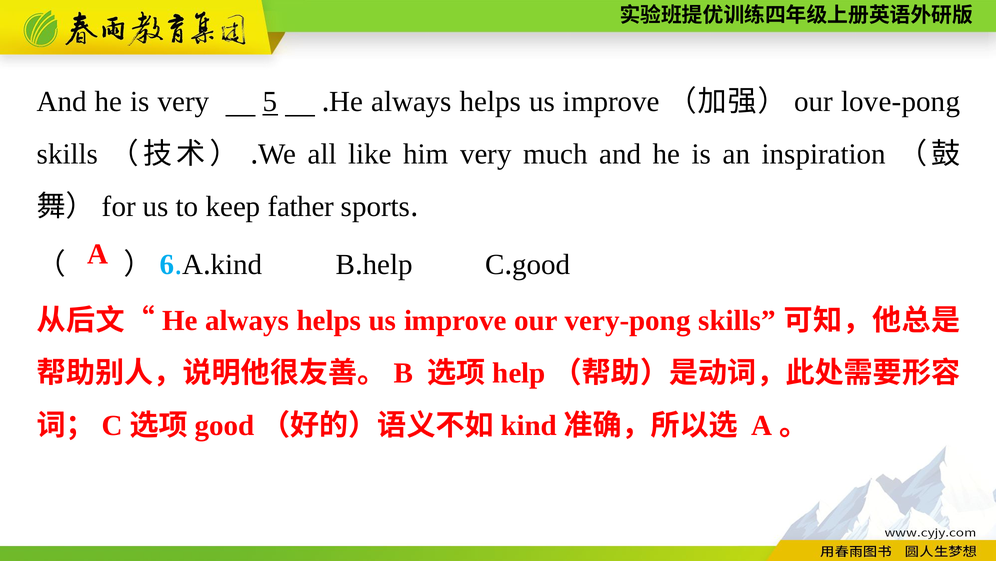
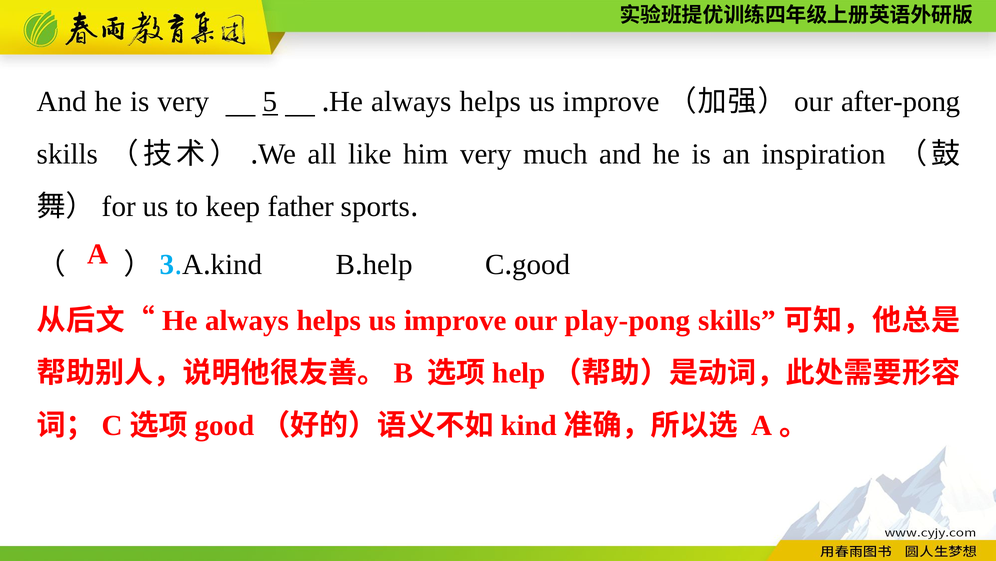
love-pong: love-pong -> after-pong (901, 102)
6: 6 -> 3 (167, 264)
very-pong: very-pong -> play-pong (628, 320)
